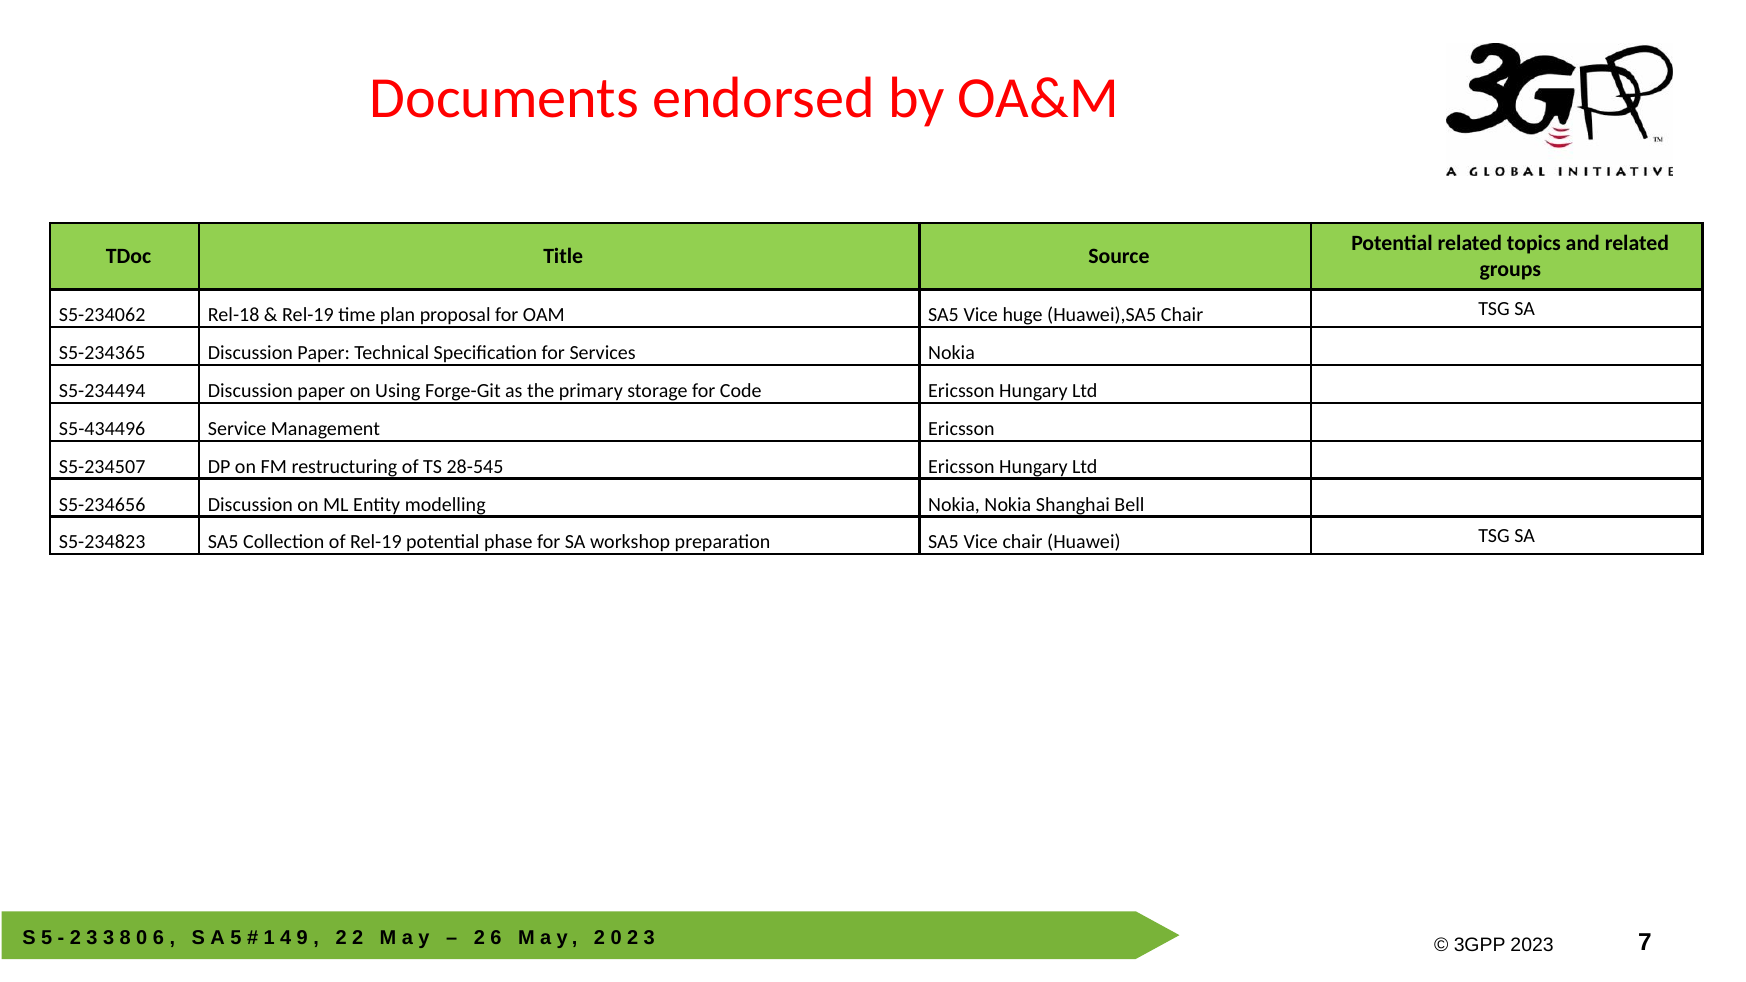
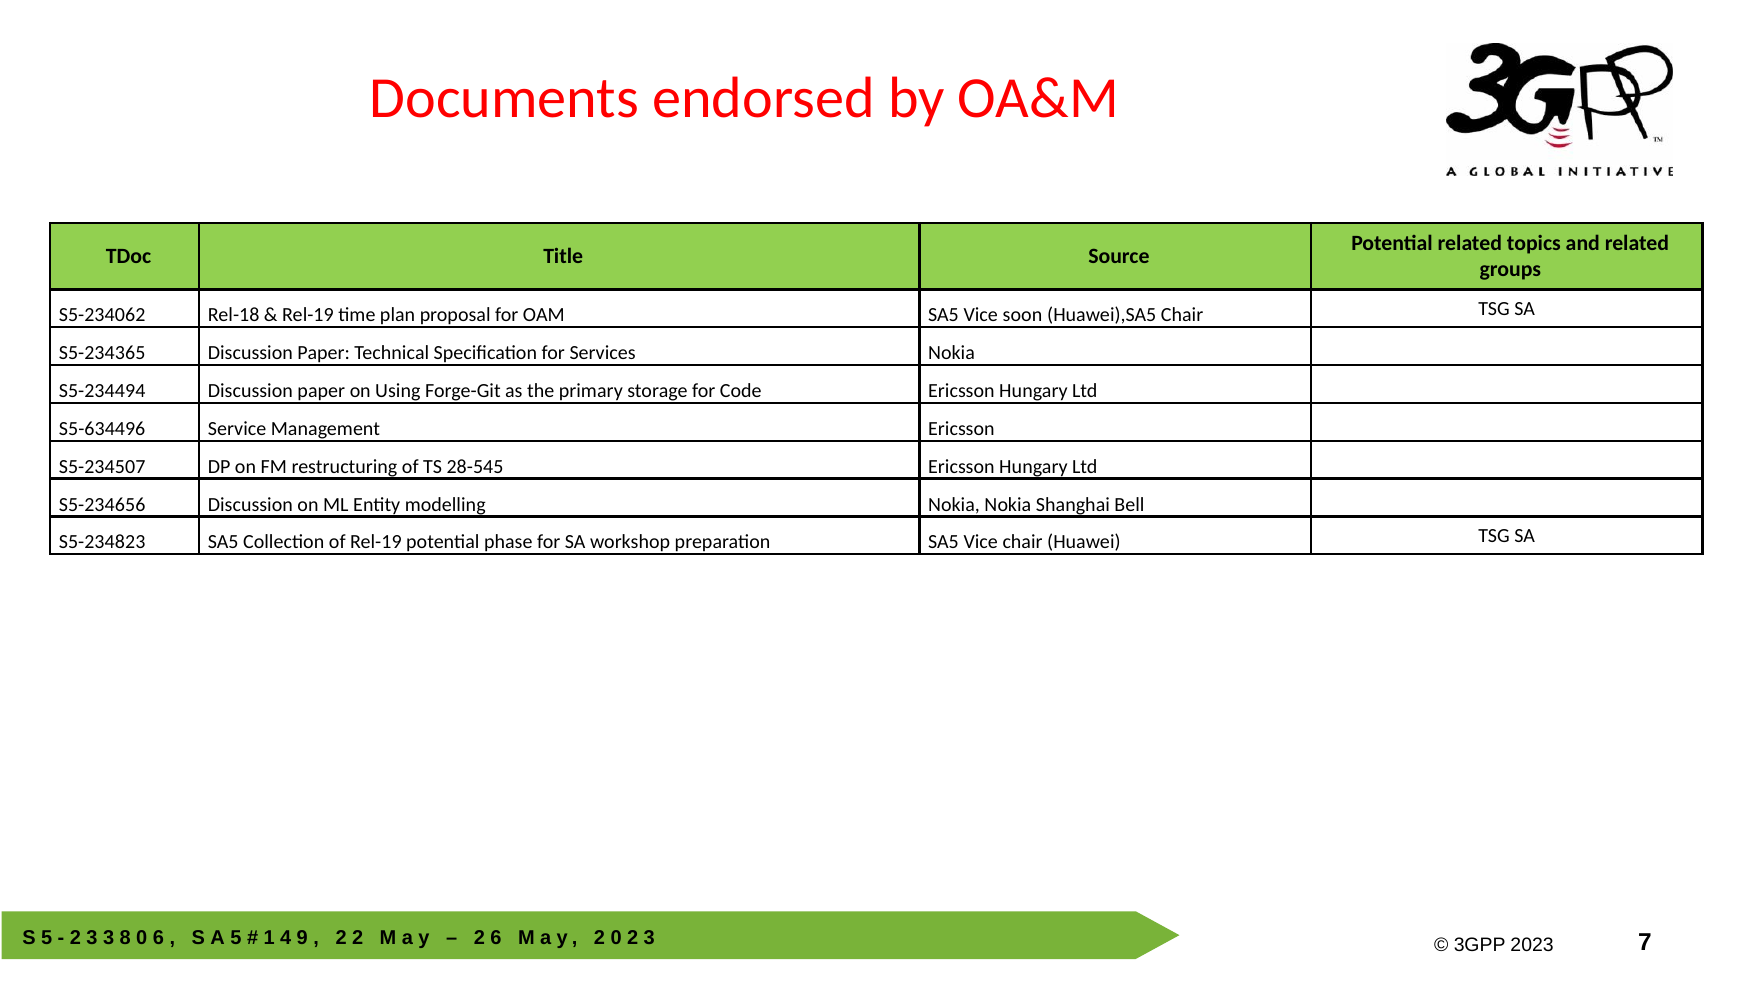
huge: huge -> soon (1022, 315)
S5-434496: S5-434496 -> S5-634496 (102, 429)
